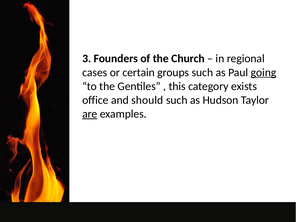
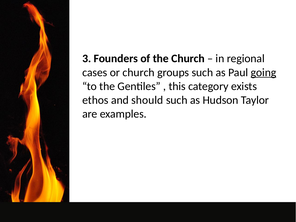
or certain: certain -> church (139, 72)
office: office -> ethos (95, 100)
are underline: present -> none (90, 114)
